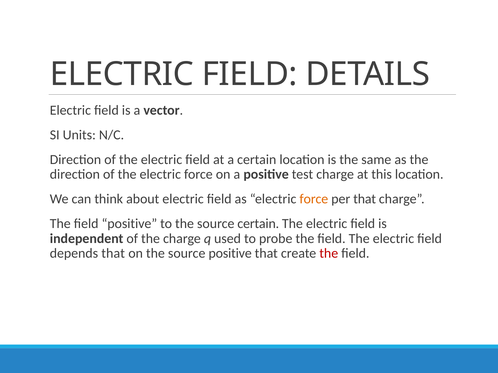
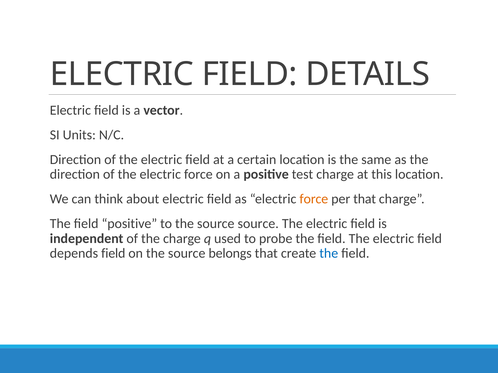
source certain: certain -> source (258, 224)
depends that: that -> field (113, 254)
source positive: positive -> belongs (230, 254)
the colour: red -> blue (329, 254)
